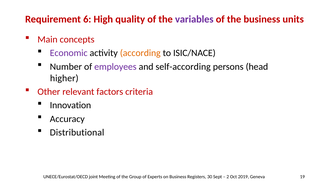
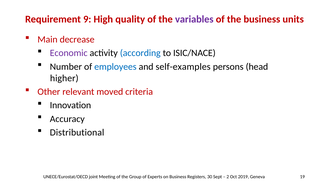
6: 6 -> 9 (87, 19)
concepts: concepts -> decrease (77, 40)
according colour: orange -> blue (140, 53)
employees colour: purple -> blue (115, 67)
self-according: self-according -> self-examples (183, 67)
factors: factors -> moved (110, 92)
